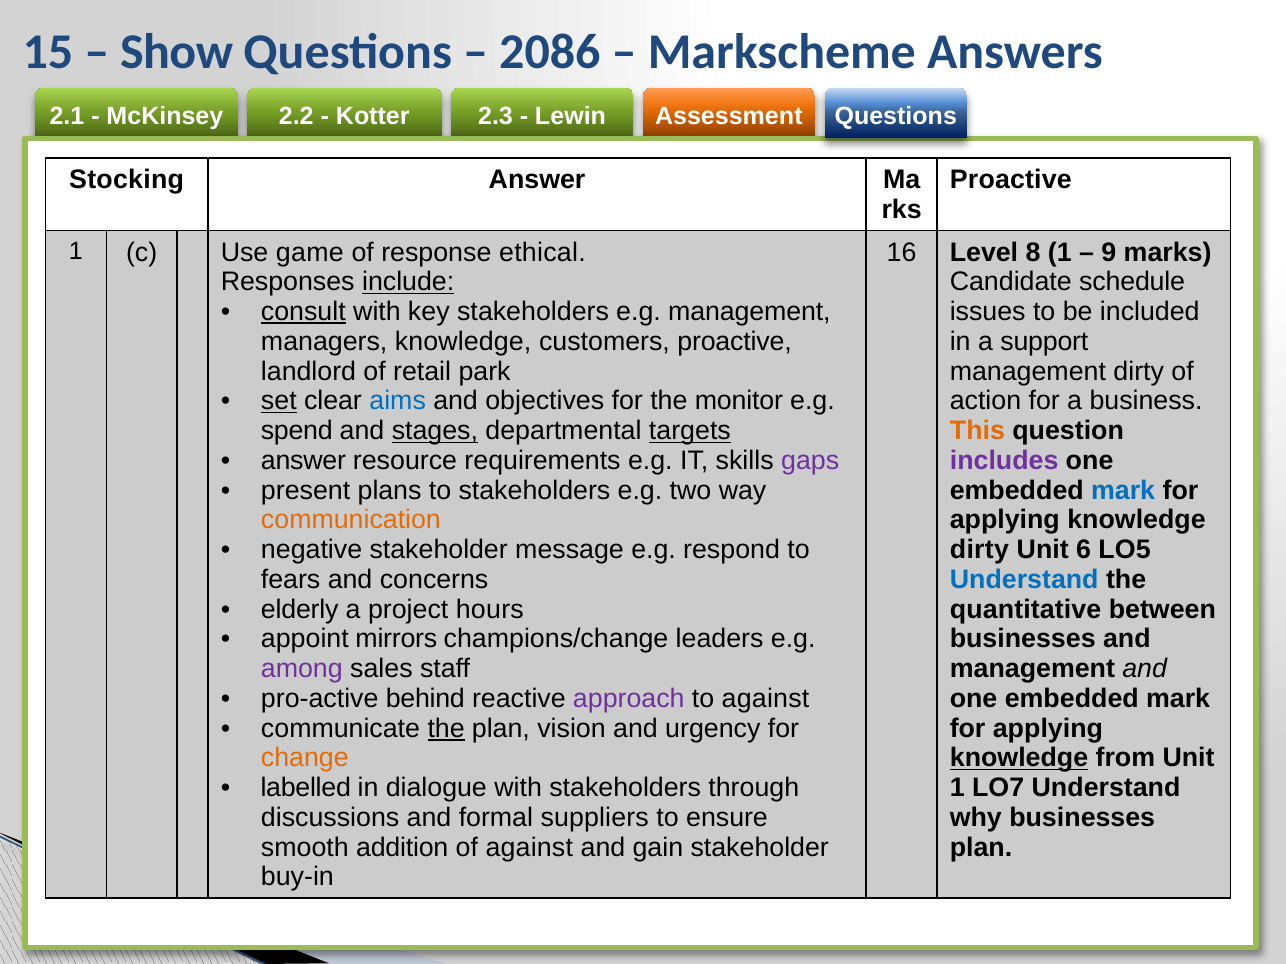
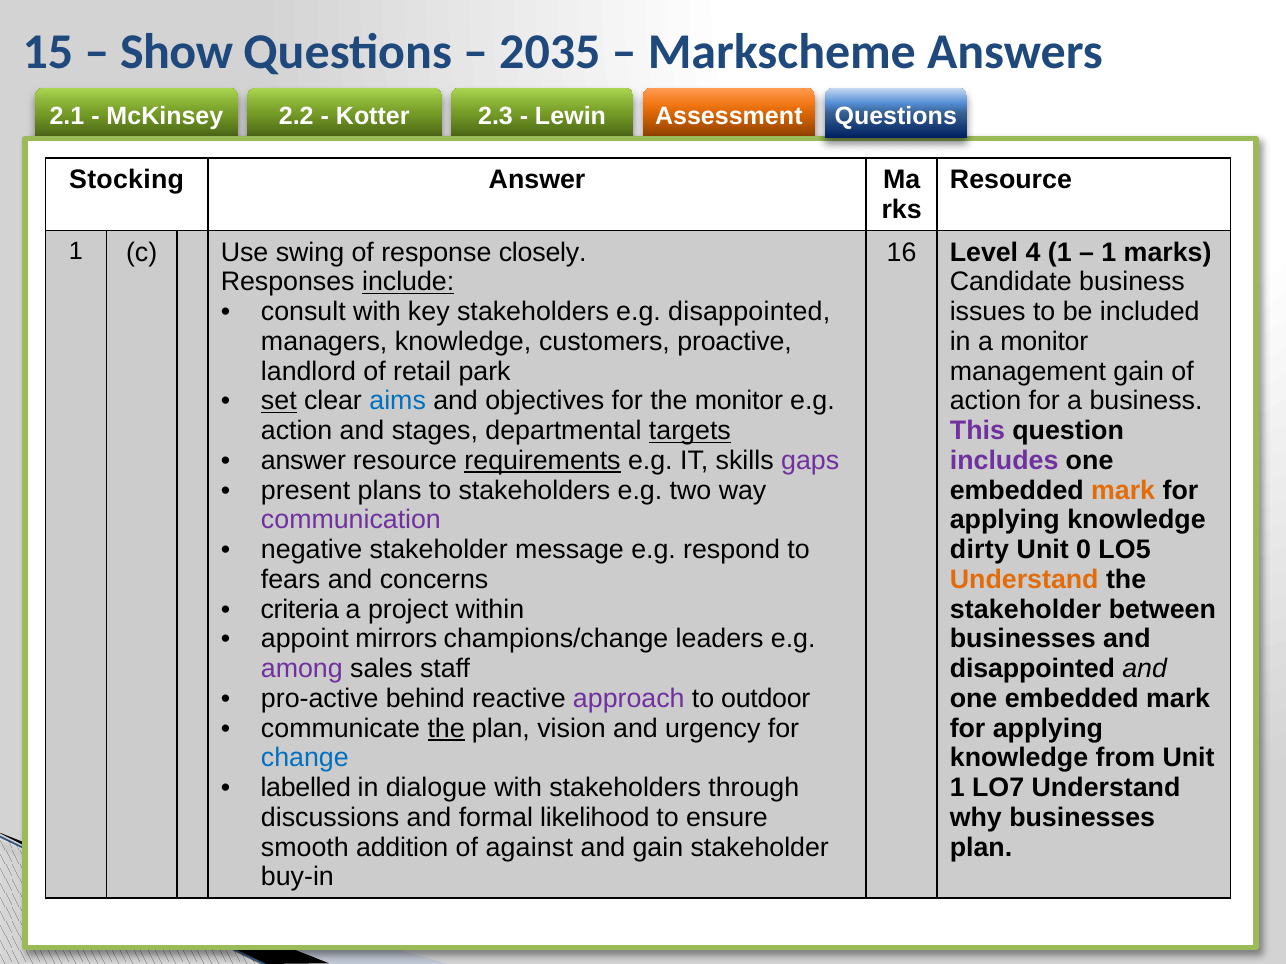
2086: 2086 -> 2035 (550, 52)
Proactive: Proactive -> Resource (1011, 180)
game: game -> swing (310, 252)
ethical: ethical -> closely (543, 252)
8: 8 -> 4 (1033, 252)
9: 9 -> 1 (1109, 252)
Candidate schedule: schedule -> business (1132, 282)
consult underline: present -> none (303, 312)
e.g management: management -> disappointed (749, 312)
a support: support -> monitor (1044, 342)
management dirty: dirty -> gain (1139, 371)
spend: spend -> action (297, 431)
stages underline: present -> none (435, 431)
This colour: orange -> purple (977, 431)
requirements underline: none -> present (543, 461)
mark colour: blue -> orange (1123, 491)
communication colour: orange -> purple (351, 520)
6: 6 -> 0 (1084, 550)
Understand colour: blue -> orange (1024, 580)
elderly: elderly -> criteria (300, 610)
hours: hours -> within (490, 610)
quantitative: quantitative -> stakeholder (1026, 610)
management: management -> disappointed (1032, 669)
to against: against -> outdoor (766, 699)
change colour: orange -> blue (305, 759)
knowledge underline: present -> none (1019, 759)
suppliers: suppliers -> likelihood (595, 818)
